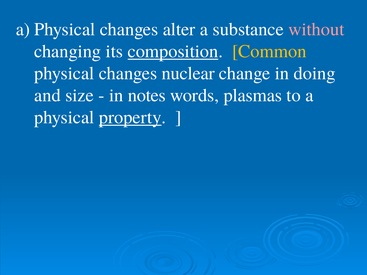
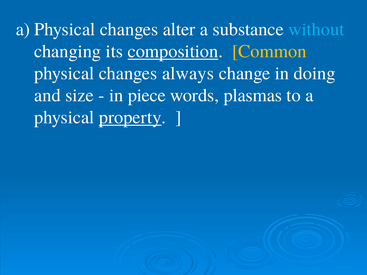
without colour: pink -> light blue (316, 29)
nuclear: nuclear -> always (188, 73)
notes: notes -> piece (147, 95)
